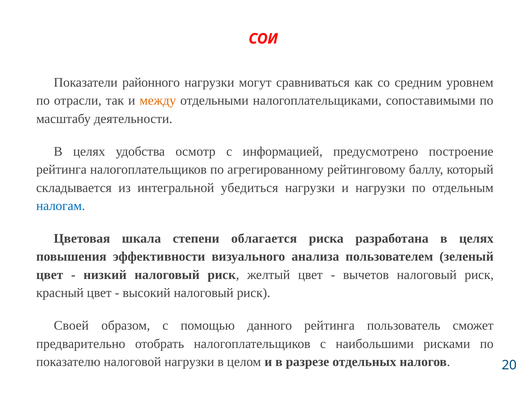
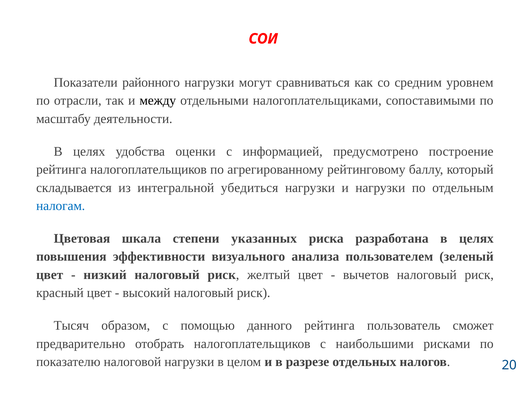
между colour: orange -> black (158, 101)
осмотр: осмотр -> оценки (196, 152)
облагается: облагается -> указанных (264, 239)
Своей: Своей -> Тысяч (71, 326)
